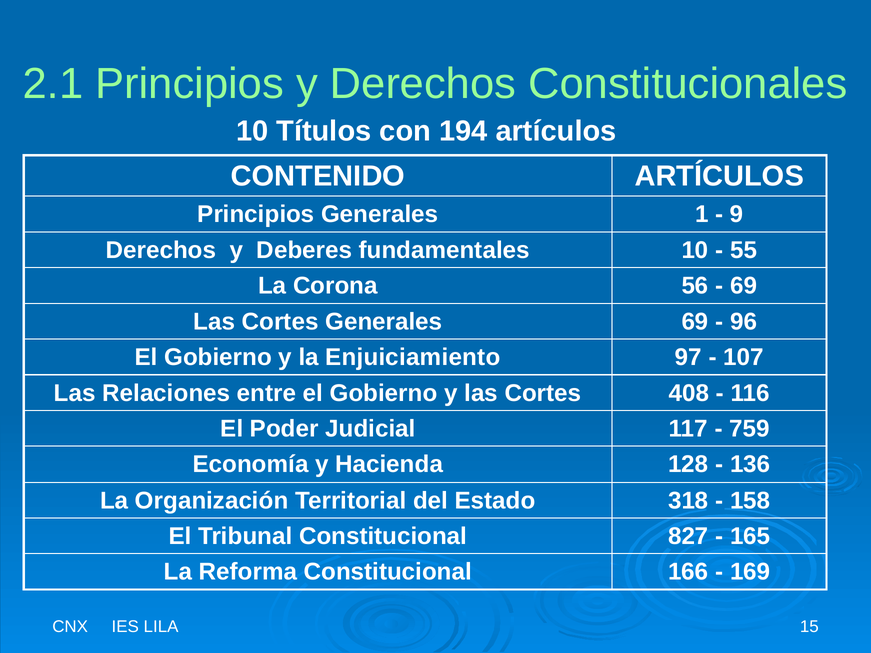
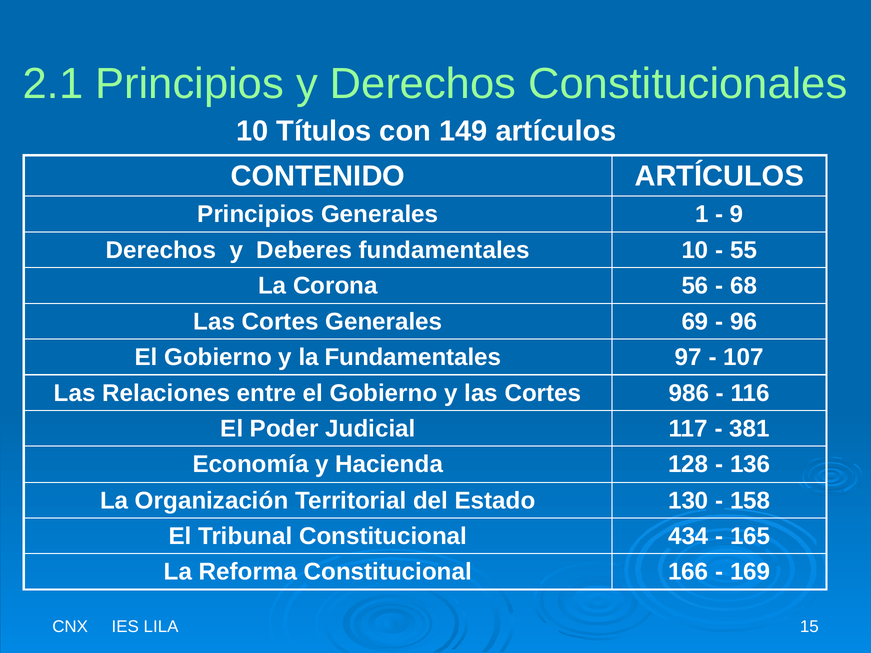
194: 194 -> 149 (463, 131)
69: 69 -> 68 (744, 286)
la Enjuiciamiento: Enjuiciamiento -> Fundamentales (413, 357)
408: 408 -> 986 (689, 393)
759: 759 -> 381 (749, 429)
318: 318 -> 130 (688, 501)
827: 827 -> 434 (688, 536)
